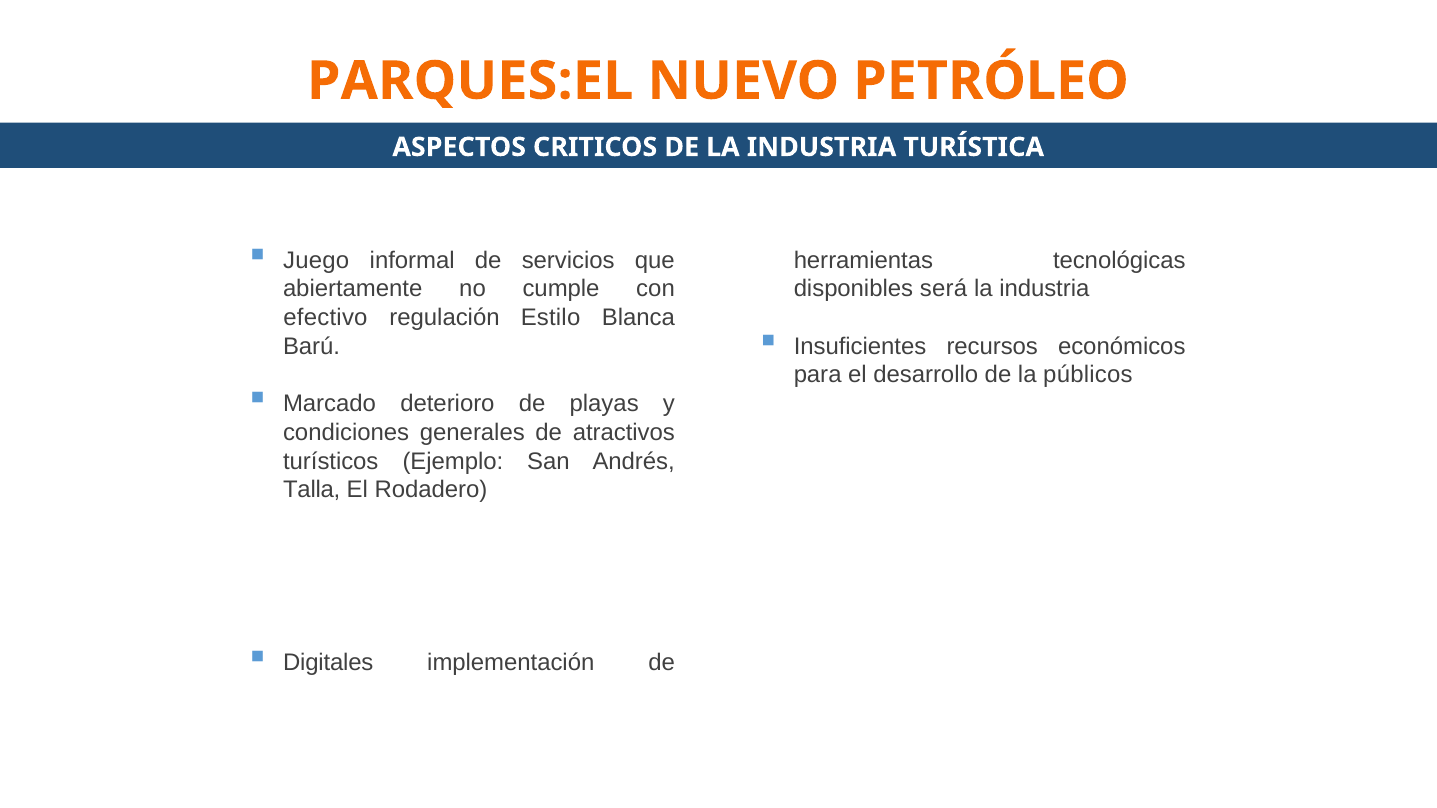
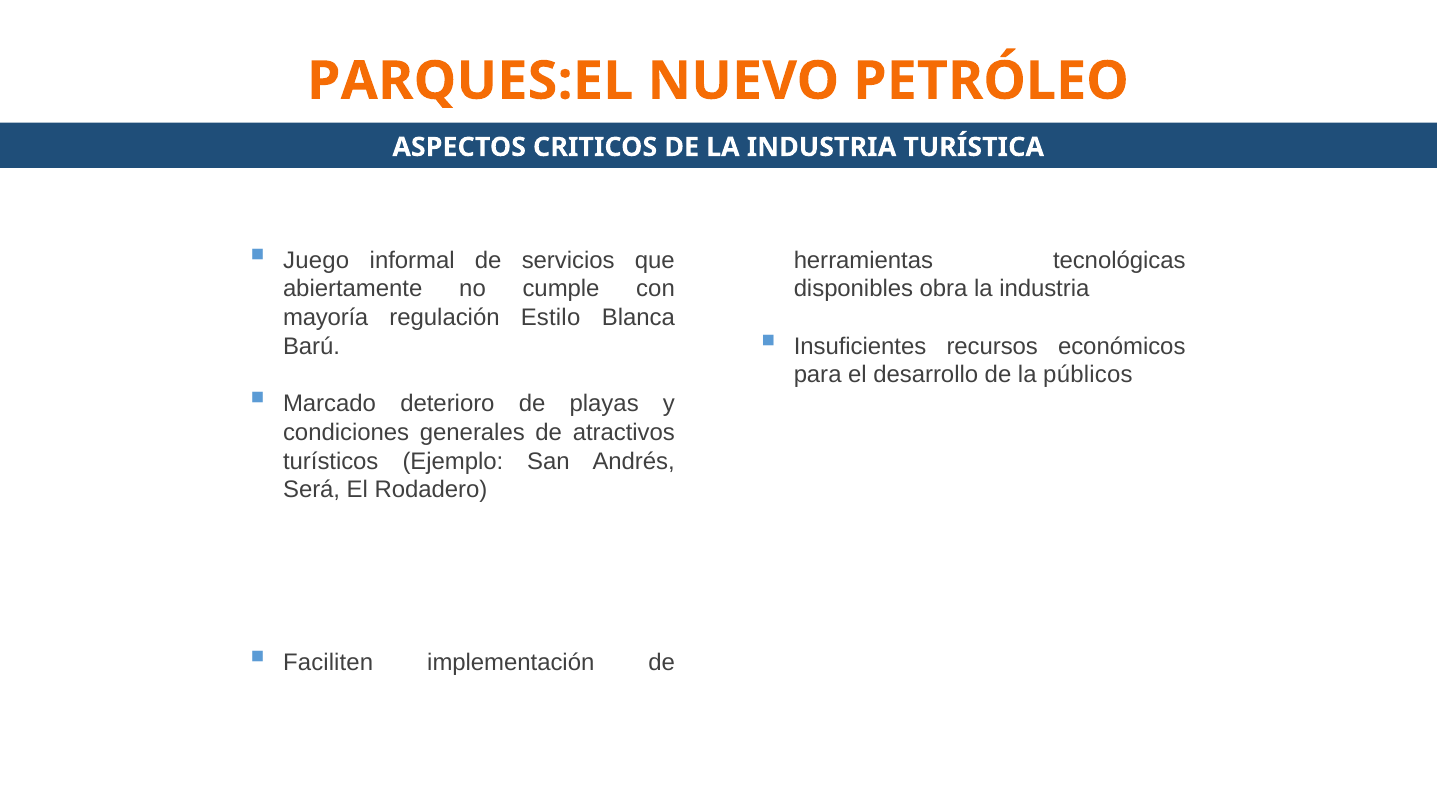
será: será -> obra (944, 289)
efectivo: efectivo -> mayoría (326, 318)
Talla: Talla -> Será (312, 490)
Digitales: Digitales -> Faciliten (328, 662)
